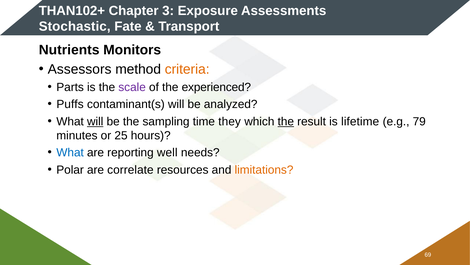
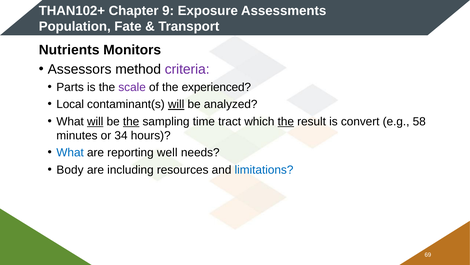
3: 3 -> 9 (168, 11)
Stochastic: Stochastic -> Population (75, 26)
criteria colour: orange -> purple (187, 69)
Puffs: Puffs -> Local (70, 104)
will underline: none -> present (176, 104)
the underline: none -> present (131, 121)
they: they -> tract (230, 121)
lifetime: lifetime -> convert (360, 121)
79: 79 -> 58 (419, 121)
25: 25 -> 34 (121, 135)
Polar: Polar -> Body (70, 169)
correlate: correlate -> including (130, 169)
limitations colour: orange -> blue (264, 169)
